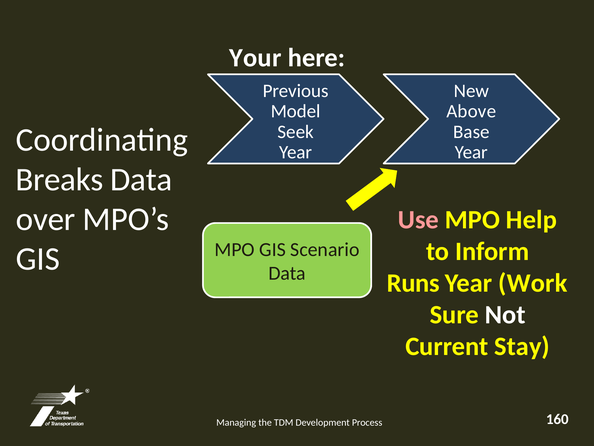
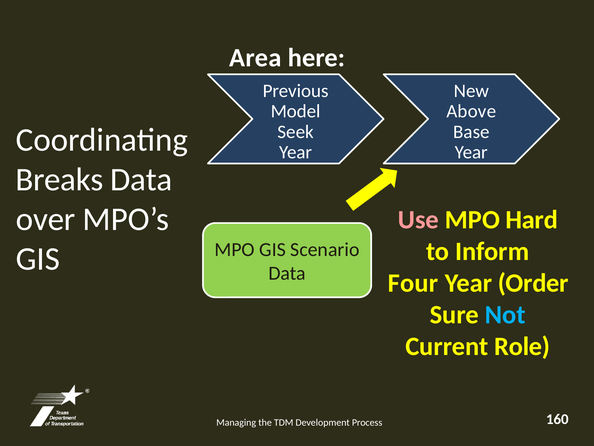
Your: Your -> Area (255, 58)
Help: Help -> Hard (532, 219)
Runs: Runs -> Four (413, 283)
Work: Work -> Order (533, 283)
Not colour: white -> light blue (505, 314)
Stay: Stay -> Role (522, 346)
